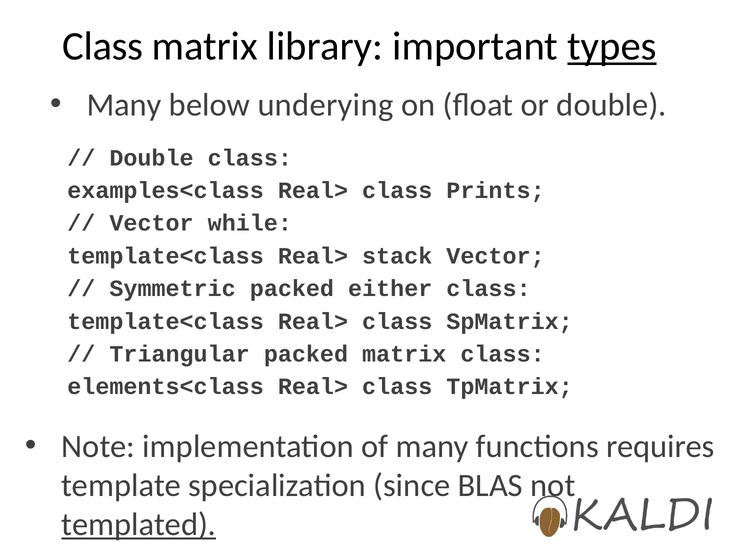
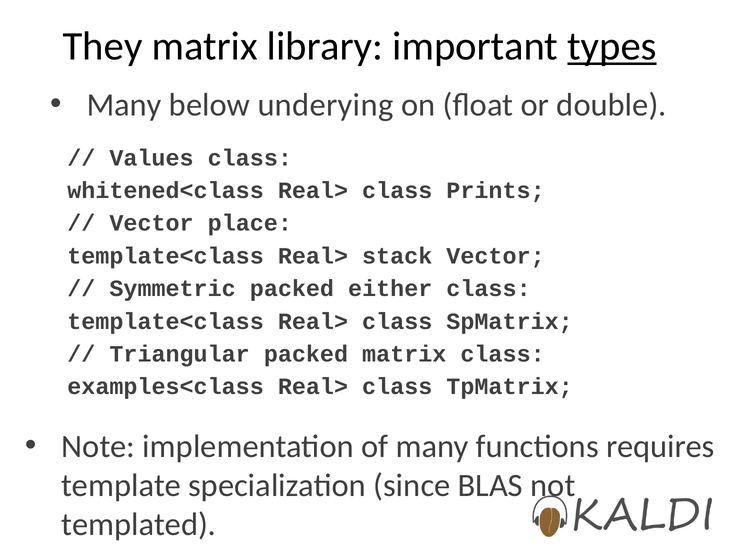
Class: Class -> They (103, 46)
Double: Double -> Values (151, 158)
examples<class: examples<class -> whitened<class (166, 191)
while: while -> place (250, 223)
elements<class: elements<class -> examples<class (166, 387)
templated underline: present -> none (139, 525)
